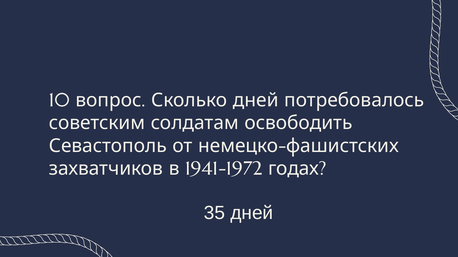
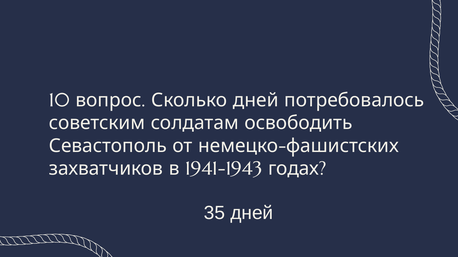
1941-1972: 1941-1972 -> 1941-1943 (224, 169)
